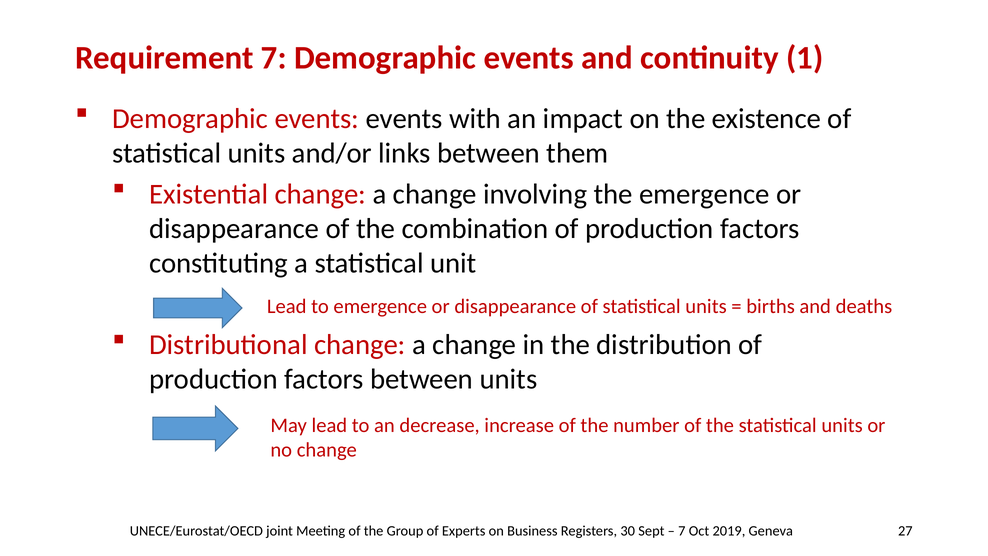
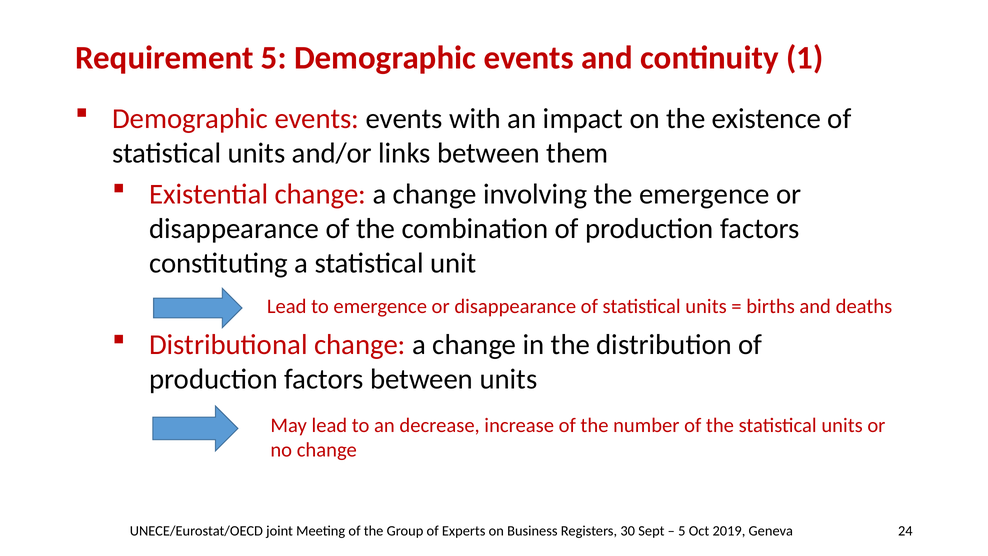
Requirement 7: 7 -> 5 (274, 58)
7: 7 -> 5 (682, 531)
27: 27 -> 24 (905, 531)
